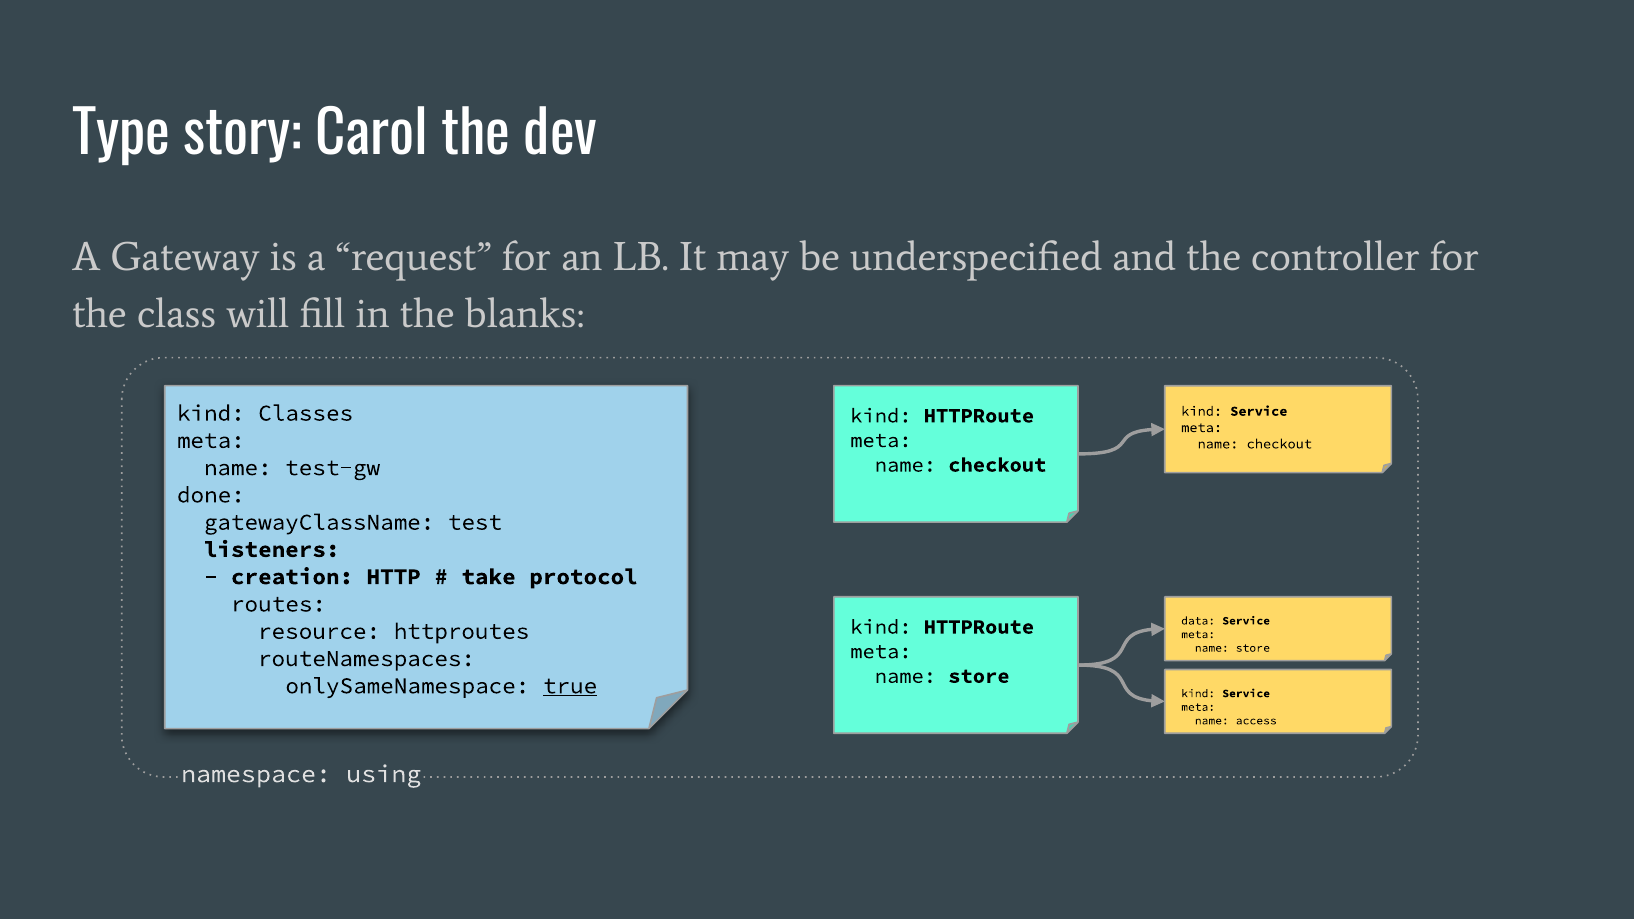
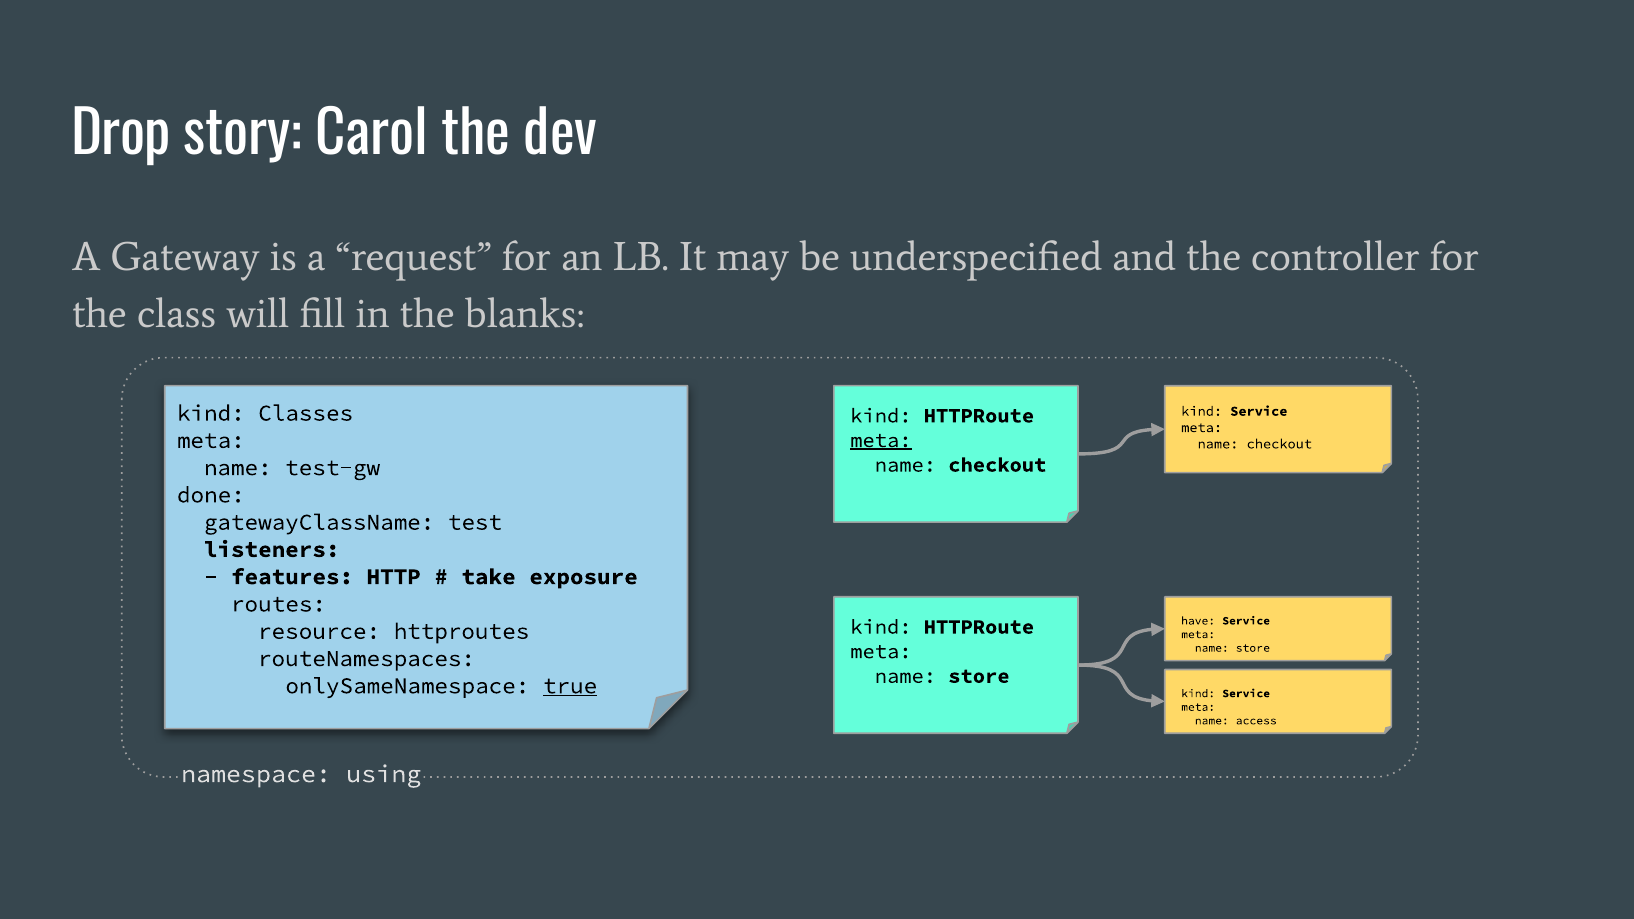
Type: Type -> Drop (121, 135)
meta underline: none -> present (881, 440)
creation: creation -> features (292, 577)
protocol: protocol -> exposure (584, 577)
data: data -> have (1198, 621)
